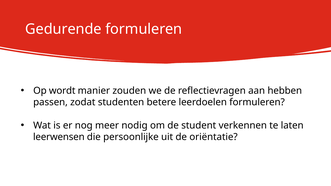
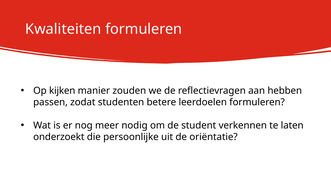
Gedurende: Gedurende -> Kwaliteiten (63, 29)
wordt: wordt -> kijken (62, 91)
leerwensen: leerwensen -> onderzoekt (59, 137)
